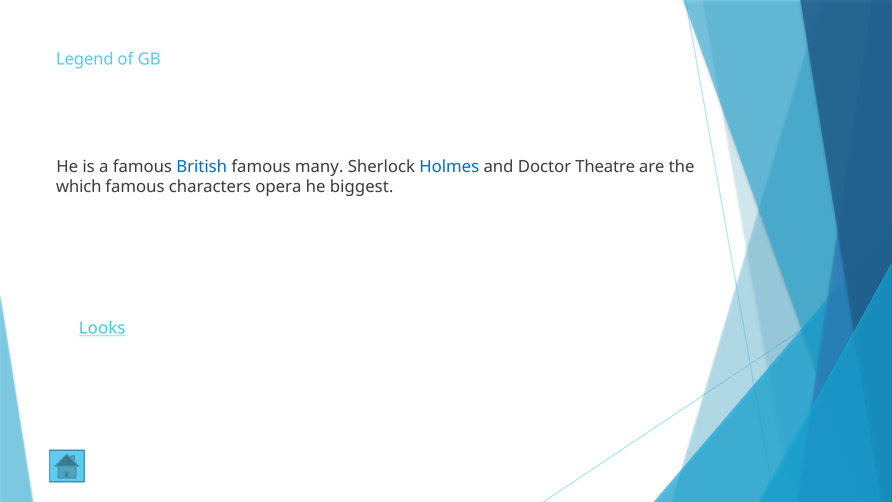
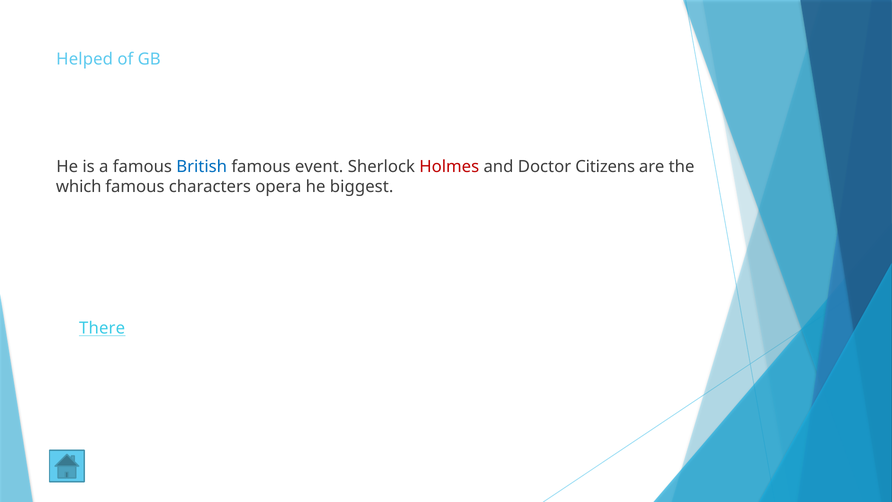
Legend: Legend -> Helped (85, 59)
many: many -> event (319, 167)
Holmes colour: blue -> red (449, 167)
Theatre: Theatre -> Citizens (605, 167)
Looks: Looks -> There (102, 328)
